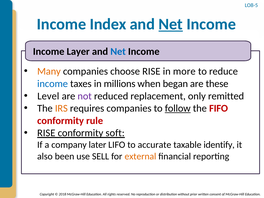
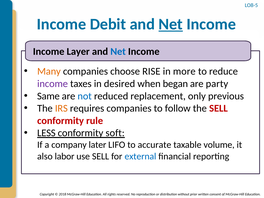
Index: Index -> Debit (108, 24)
income colour: blue -> purple (53, 84)
millions: millions -> desired (120, 84)
these: these -> party (217, 84)
Level: Level -> Same (48, 96)
not colour: purple -> blue (85, 96)
remitted: remitted -> previous (226, 96)
follow underline: present -> none (178, 108)
the FIFO: FIFO -> SELL (218, 108)
RISE: RISE -> LESS (46, 133)
identify: identify -> volume (219, 145)
been: been -> labor (65, 156)
external colour: orange -> blue (140, 156)
